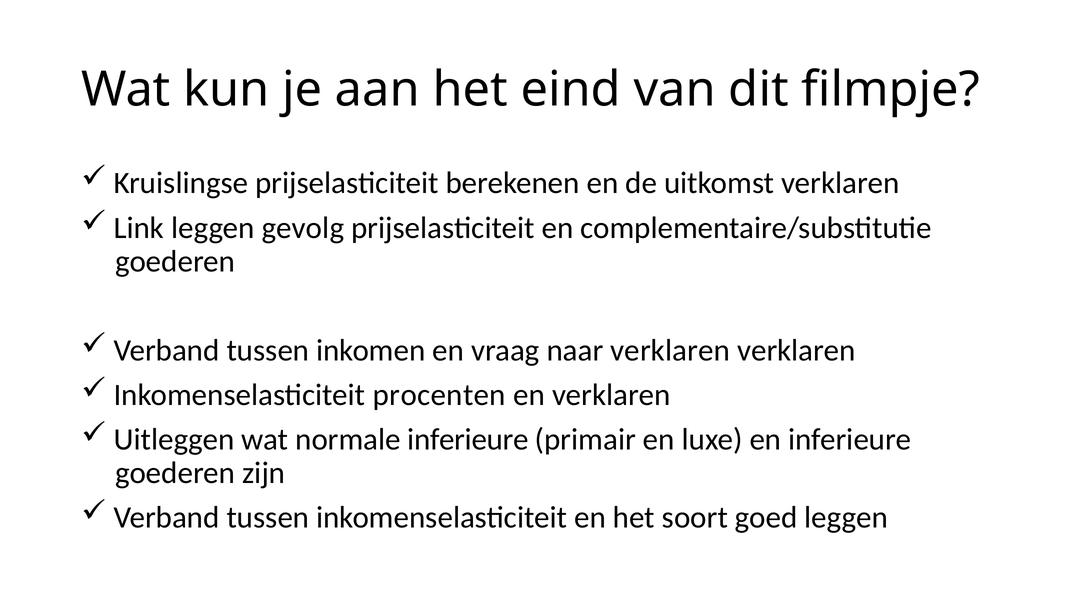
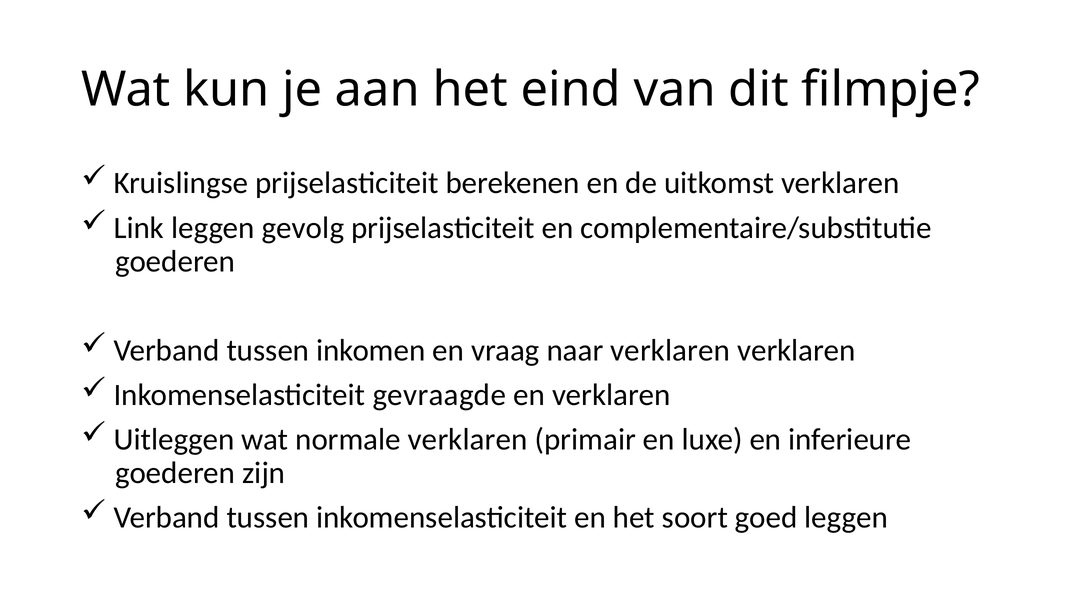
procenten: procenten -> gevraagde (439, 395)
normale inferieure: inferieure -> verklaren (468, 440)
